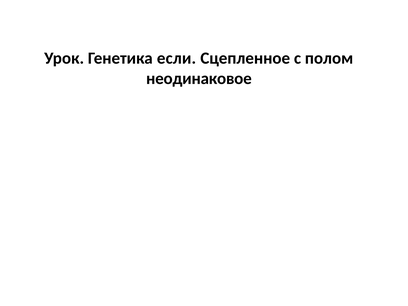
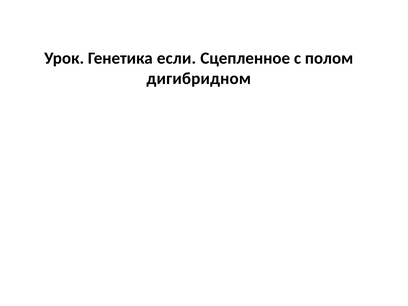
неодинаковое: неодинаковое -> дигибридном (199, 79)
